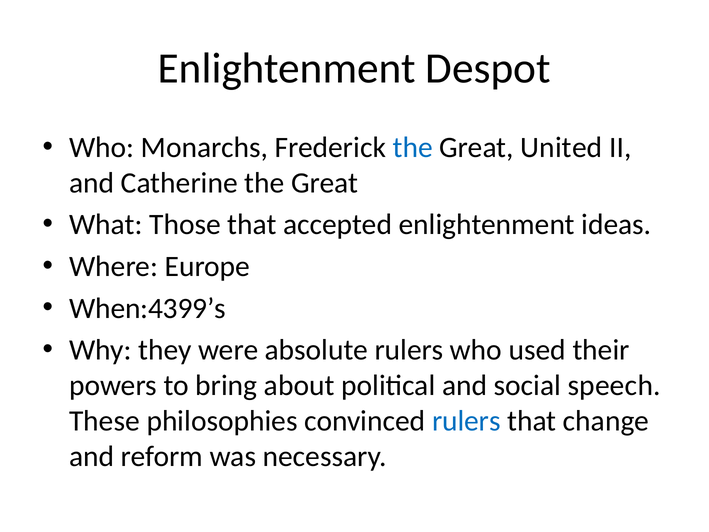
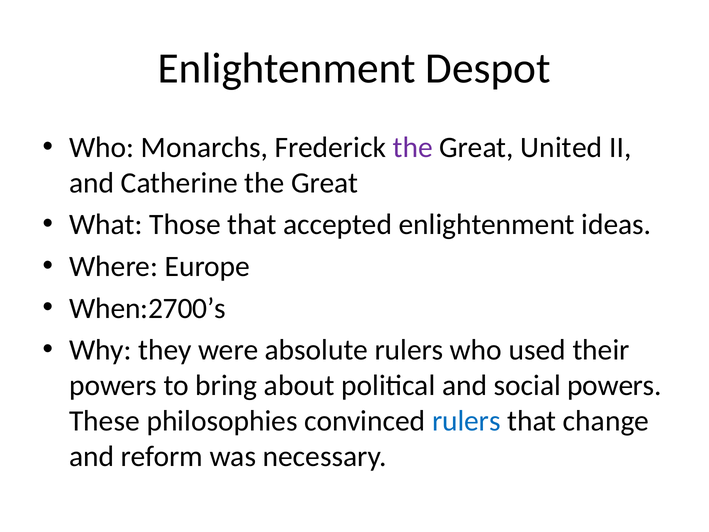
the colour: blue -> purple (413, 147)
When:4399’s: When:4399’s -> When:2700’s (148, 308)
social speech: speech -> powers (614, 385)
